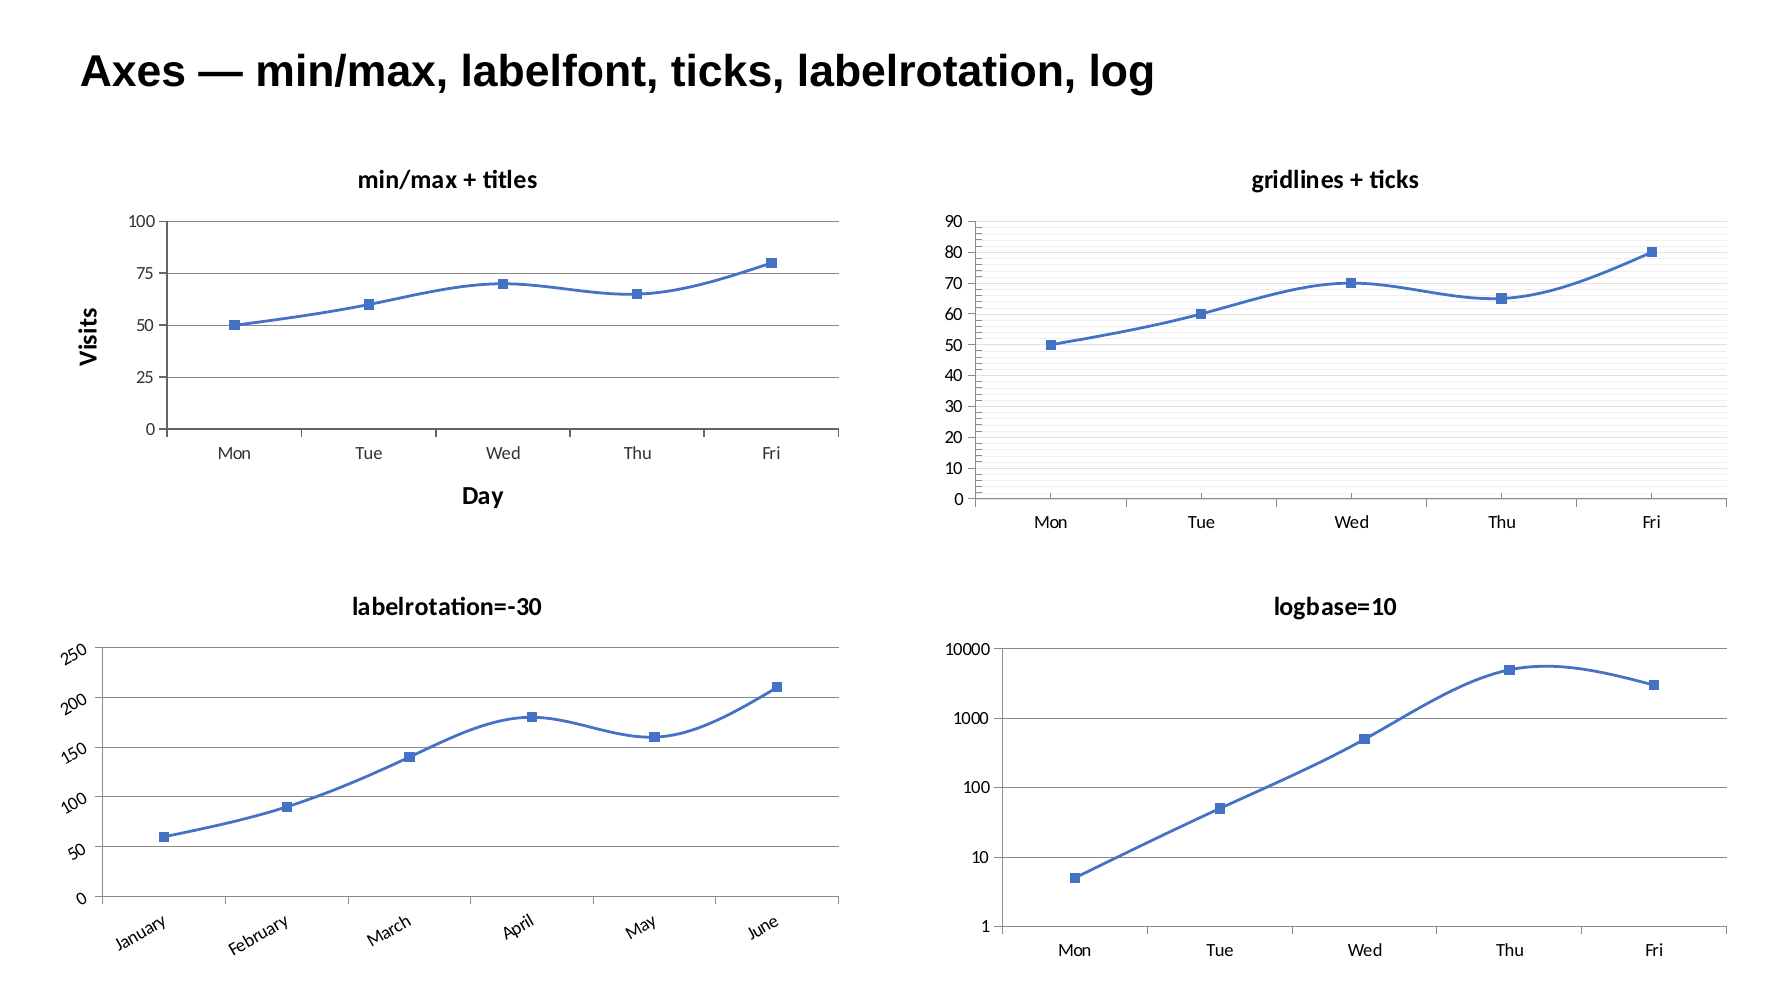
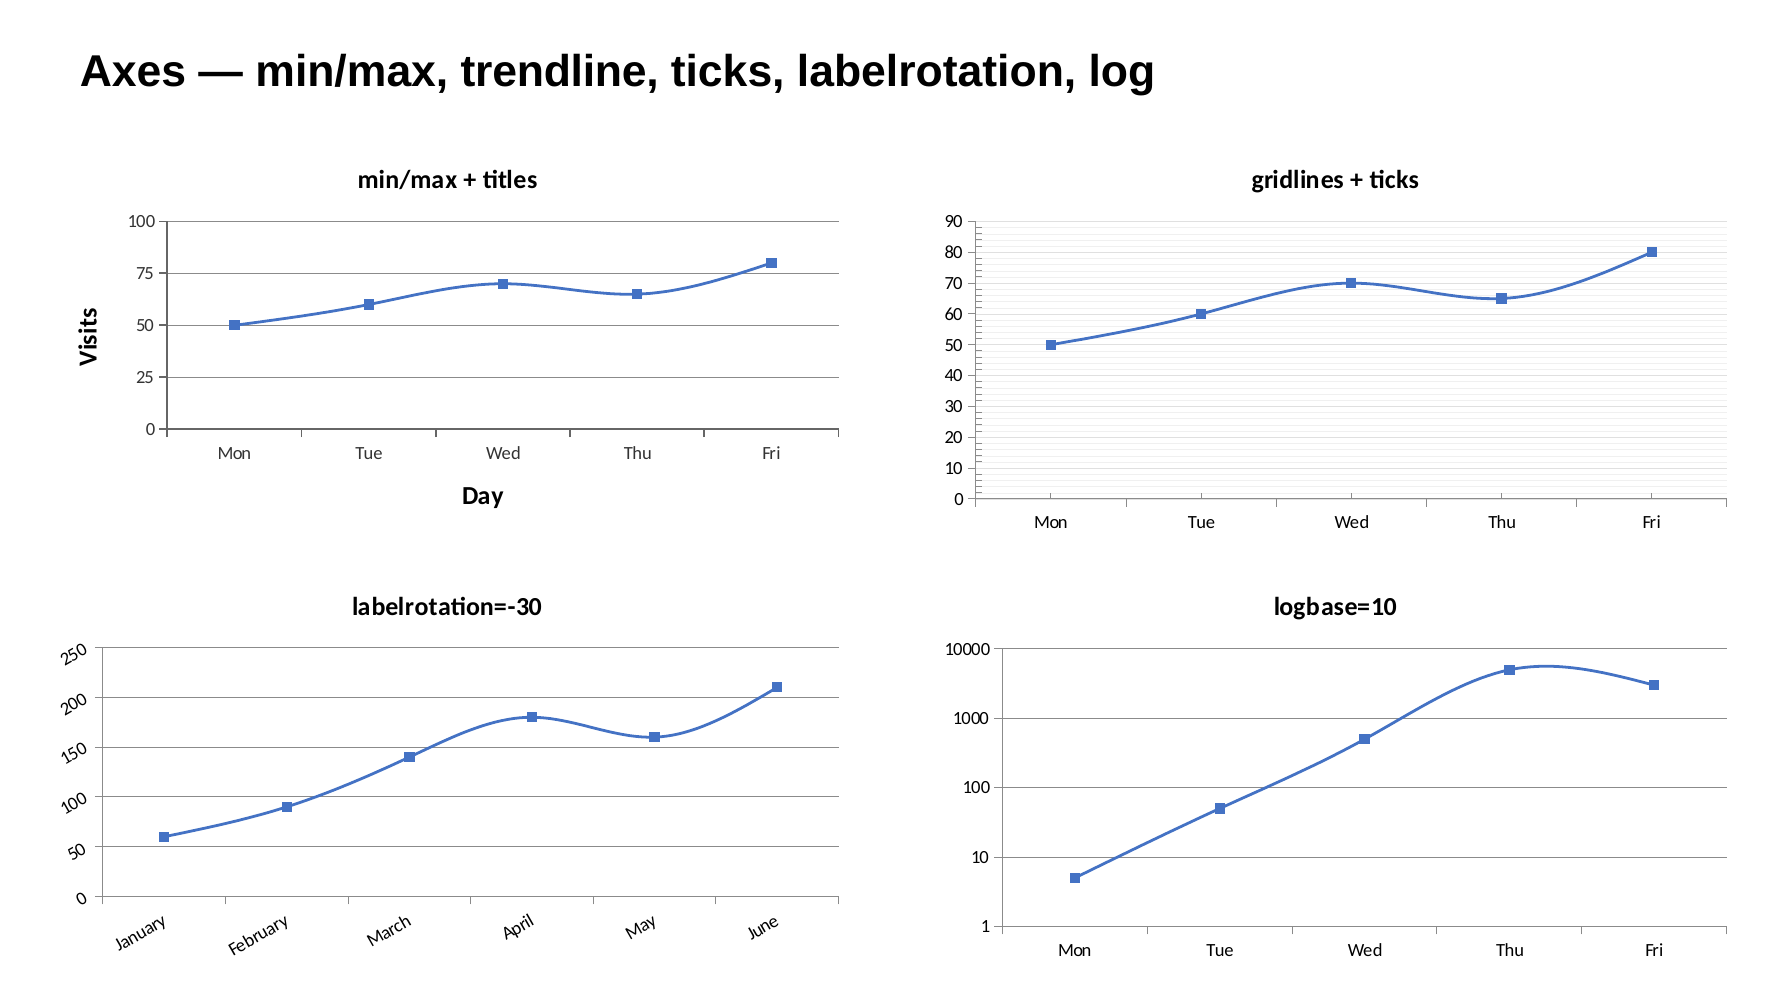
labelfont: labelfont -> trendline (560, 72)
